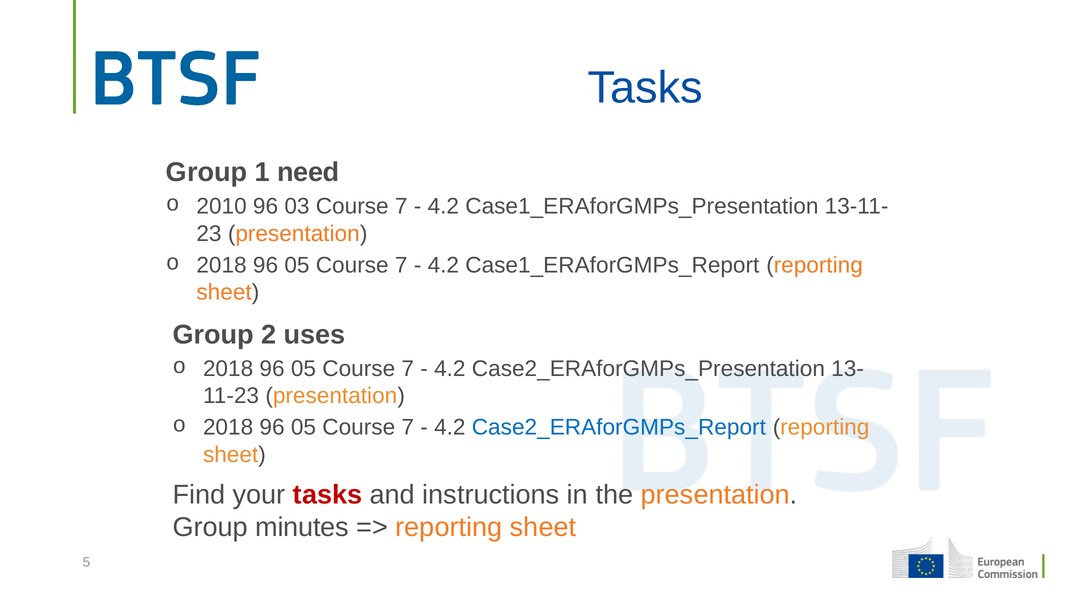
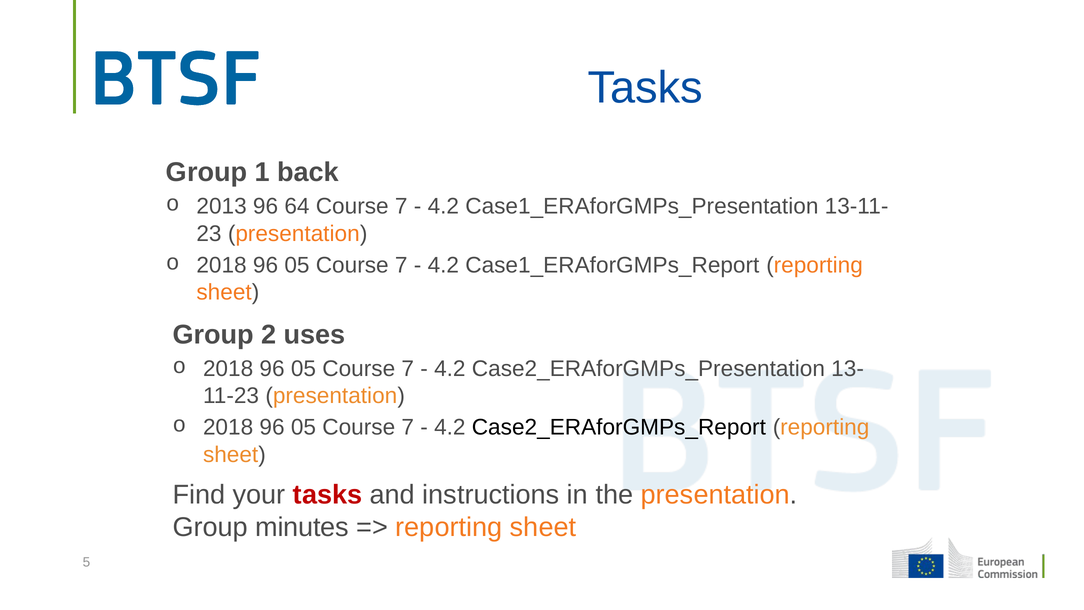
need: need -> back (308, 172)
2010: 2010 -> 2013 (222, 206)
03: 03 -> 64 (297, 206)
Case2_ERAforGMPs_Report colour: blue -> black (619, 427)
